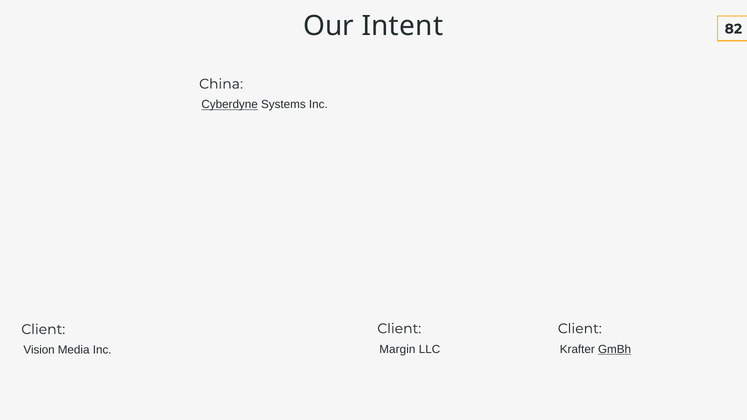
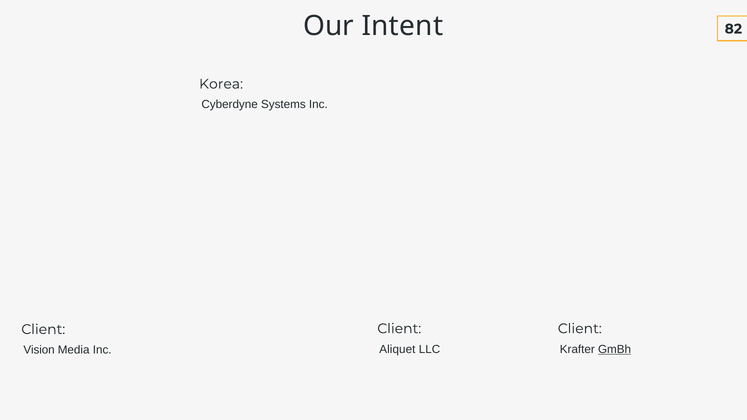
China: China -> Korea (221, 84)
Cyberdyne underline: present -> none (230, 105)
Margin: Margin -> Aliquet (397, 349)
